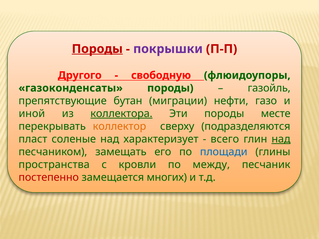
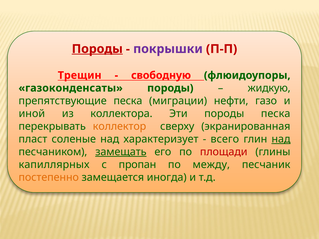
Другого: Другого -> Трещин (80, 75)
газойль: газойль -> жидкую (269, 88)
препятствующие бутан: бутан -> песка (128, 101)
коллектора underline: present -> none (121, 114)
породы месте: месте -> песка (276, 114)
подразделяются: подразделяются -> экранированная (246, 126)
замещать underline: none -> present (121, 152)
площади colour: blue -> red (224, 152)
пространства: пространства -> капиллярных (54, 165)
кровли: кровли -> пропан (137, 165)
постепенно colour: red -> orange (49, 177)
многих: многих -> иногда (167, 177)
